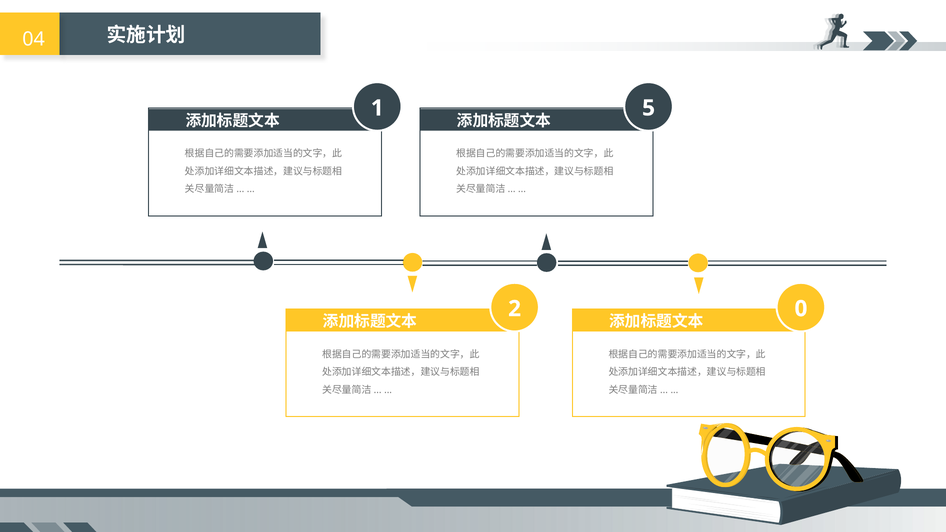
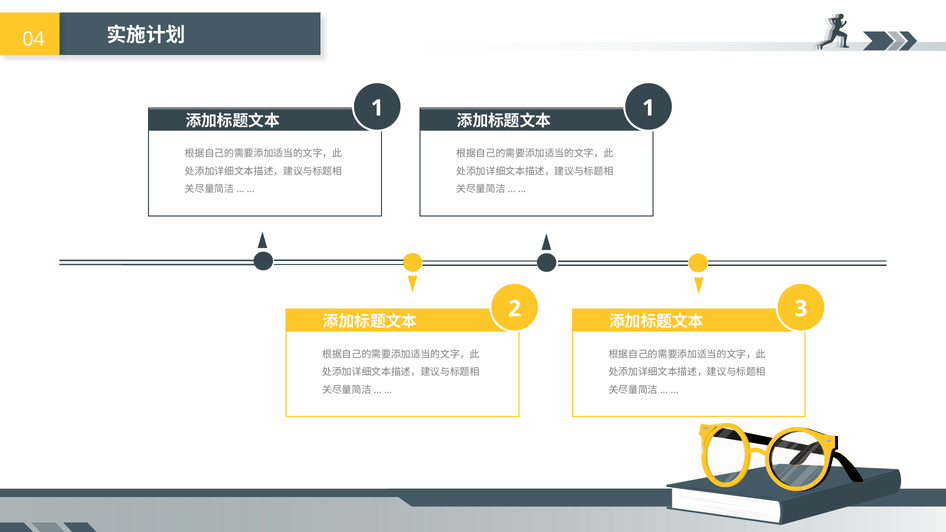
5: 5 -> 1 (649, 108)
0: 0 -> 3 (801, 309)
